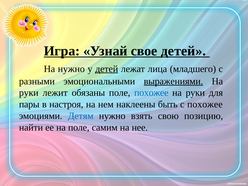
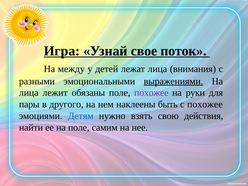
свое детей: детей -> поток (184, 51)
На нужно: нужно -> между (71, 69)
детей underline: present -> none (107, 69)
младшего: младшего -> внимания (193, 69)
руки: руки -> лица (29, 93)
похожее colour: blue -> purple (151, 93)
настроя: настроя -> другого (66, 104)
позицию: позицию -> действия (204, 116)
